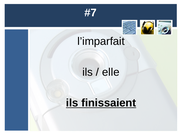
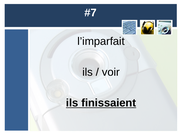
elle: elle -> voir (111, 73)
